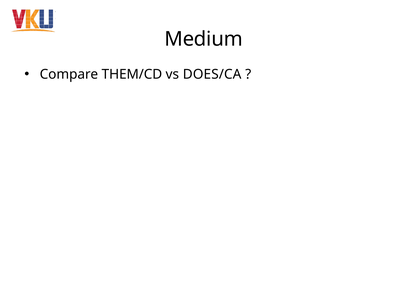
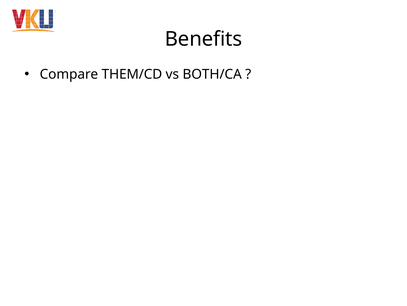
Medium: Medium -> Benefits (204, 39)
DOES/CA: DOES/CA -> BOTH/CA (212, 74)
